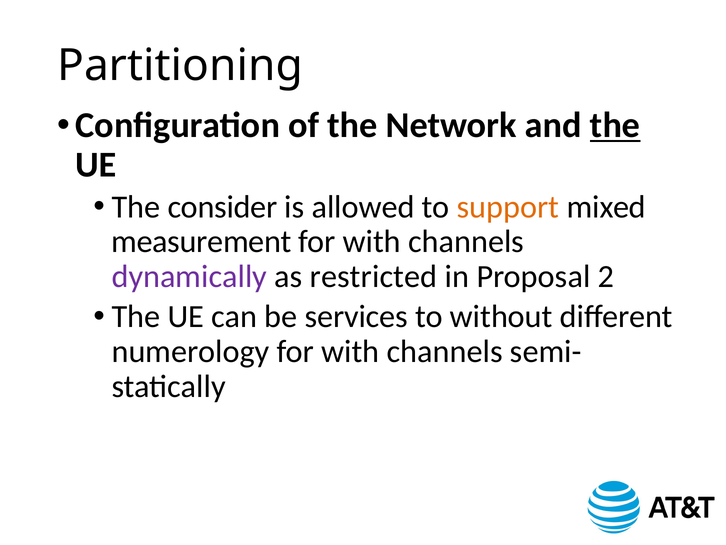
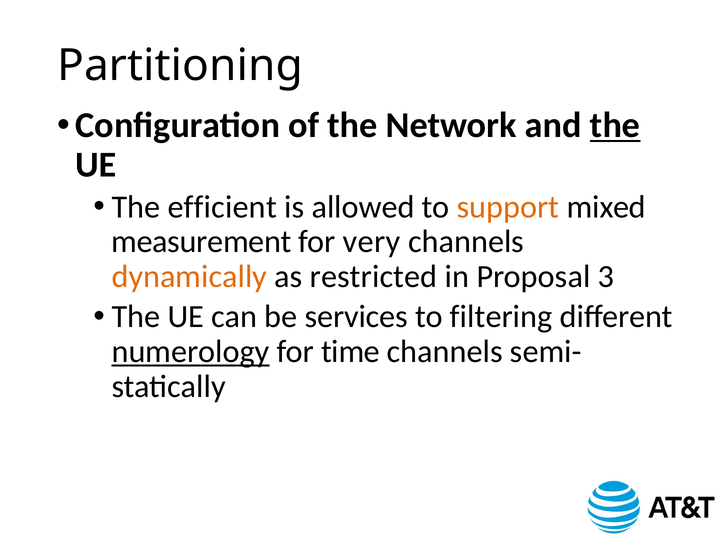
consider: consider -> efficient (222, 207)
with: with -> very (372, 242)
dynamically colour: purple -> orange (189, 276)
2: 2 -> 3 (606, 276)
without: without -> filtering (501, 316)
numerology underline: none -> present (190, 351)
with: with -> time (351, 351)
